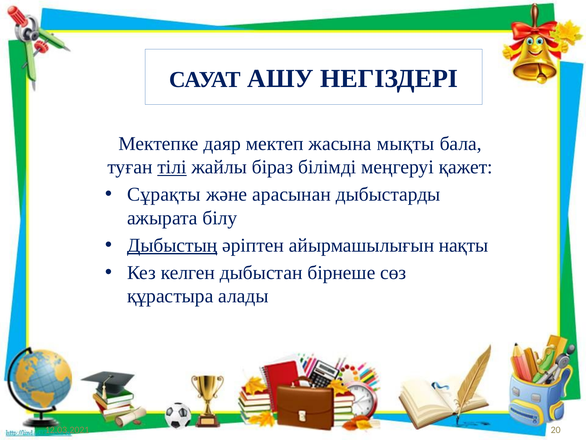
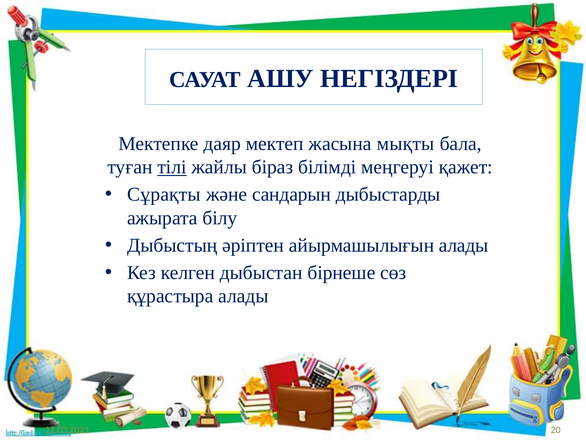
арасынан: арасынан -> сандарын (292, 194)
Дыбыстың underline: present -> none (172, 245)
айырмашылығын нақты: нақты -> алады (464, 245)
